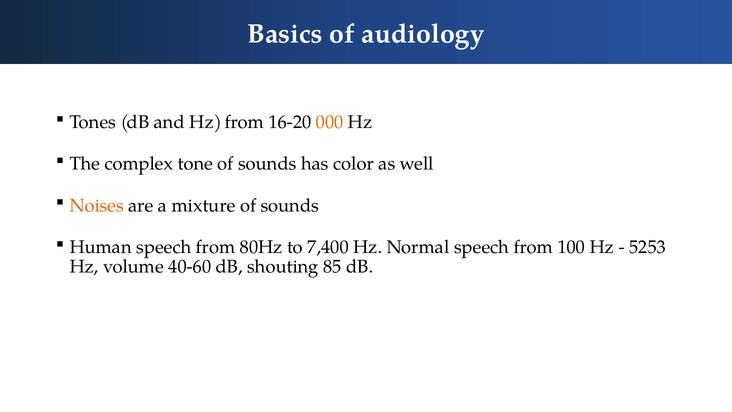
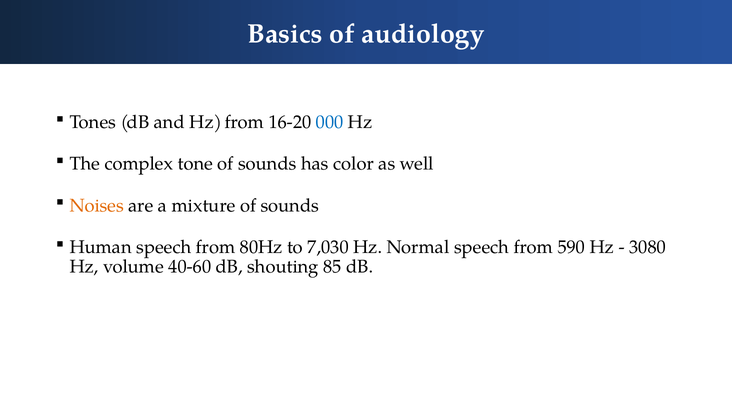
000 colour: orange -> blue (330, 122)
7,400: 7,400 -> 7,030 (328, 247)
100: 100 -> 590 (571, 247)
5253: 5253 -> 3080 (648, 247)
